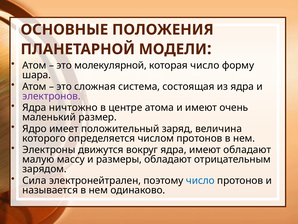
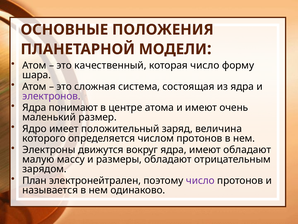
молекулярной: молекулярной -> качественный (110, 65)
ничтожно: ничтожно -> понимают (73, 107)
Сила: Сила -> План (34, 180)
число colour: blue -> purple (200, 180)
